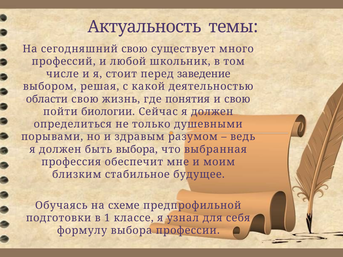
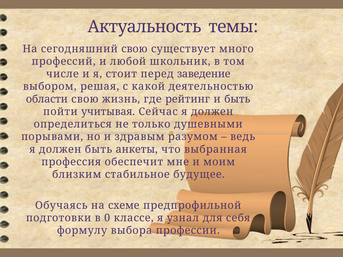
понятия: понятия -> рейтинг (188, 99)
и свою: свою -> быть (237, 99)
биологии: биологии -> учитывая (108, 112)
быть выбора: выбора -> анкеты (137, 149)
1: 1 -> 0 (107, 218)
